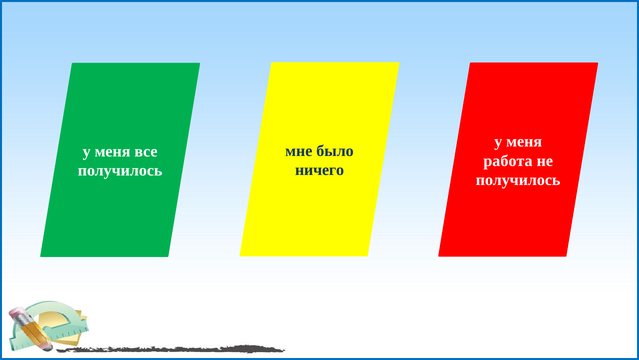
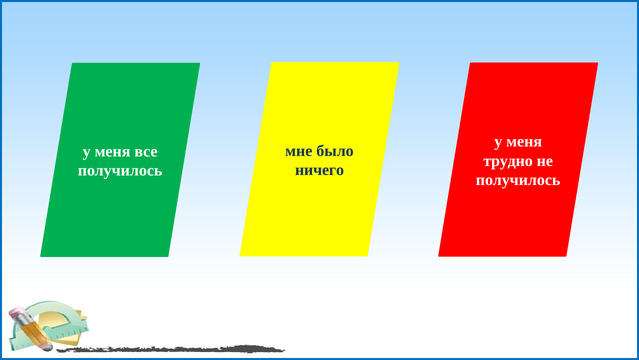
работа: работа -> трудно (508, 160)
